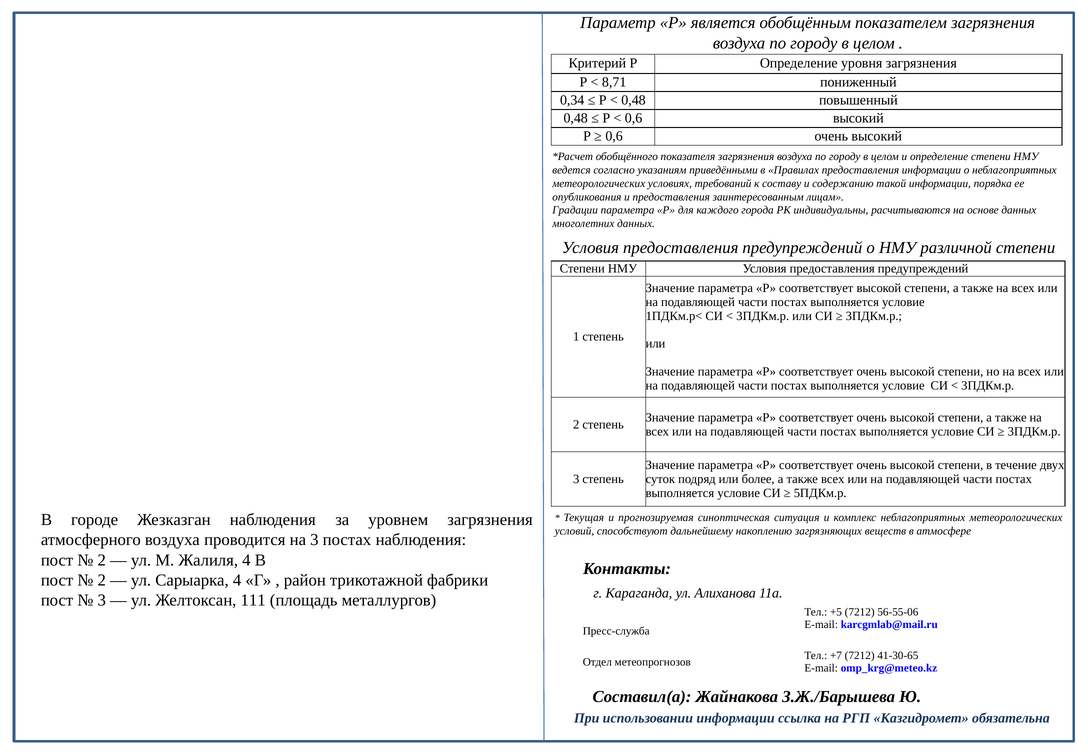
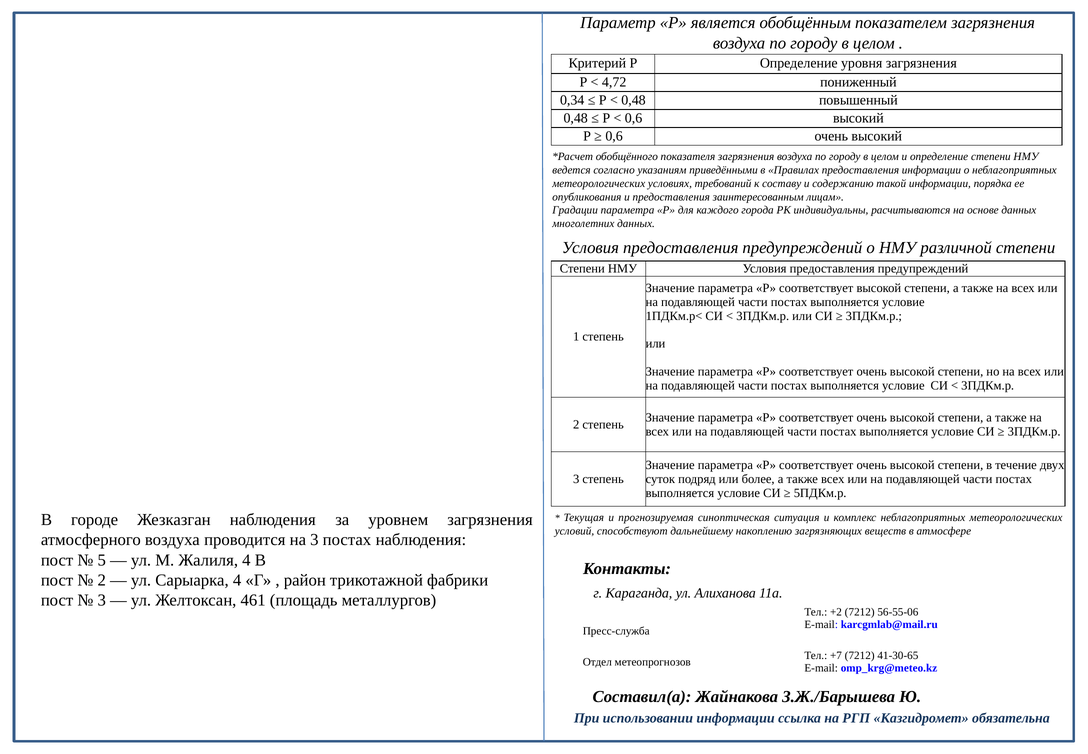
8,71: 8,71 -> 4,72 (614, 82)
2: 2 -> 5 (102, 559)
111: 111 -> 461 (253, 600)
+5: +5 -> +2 (836, 612)
